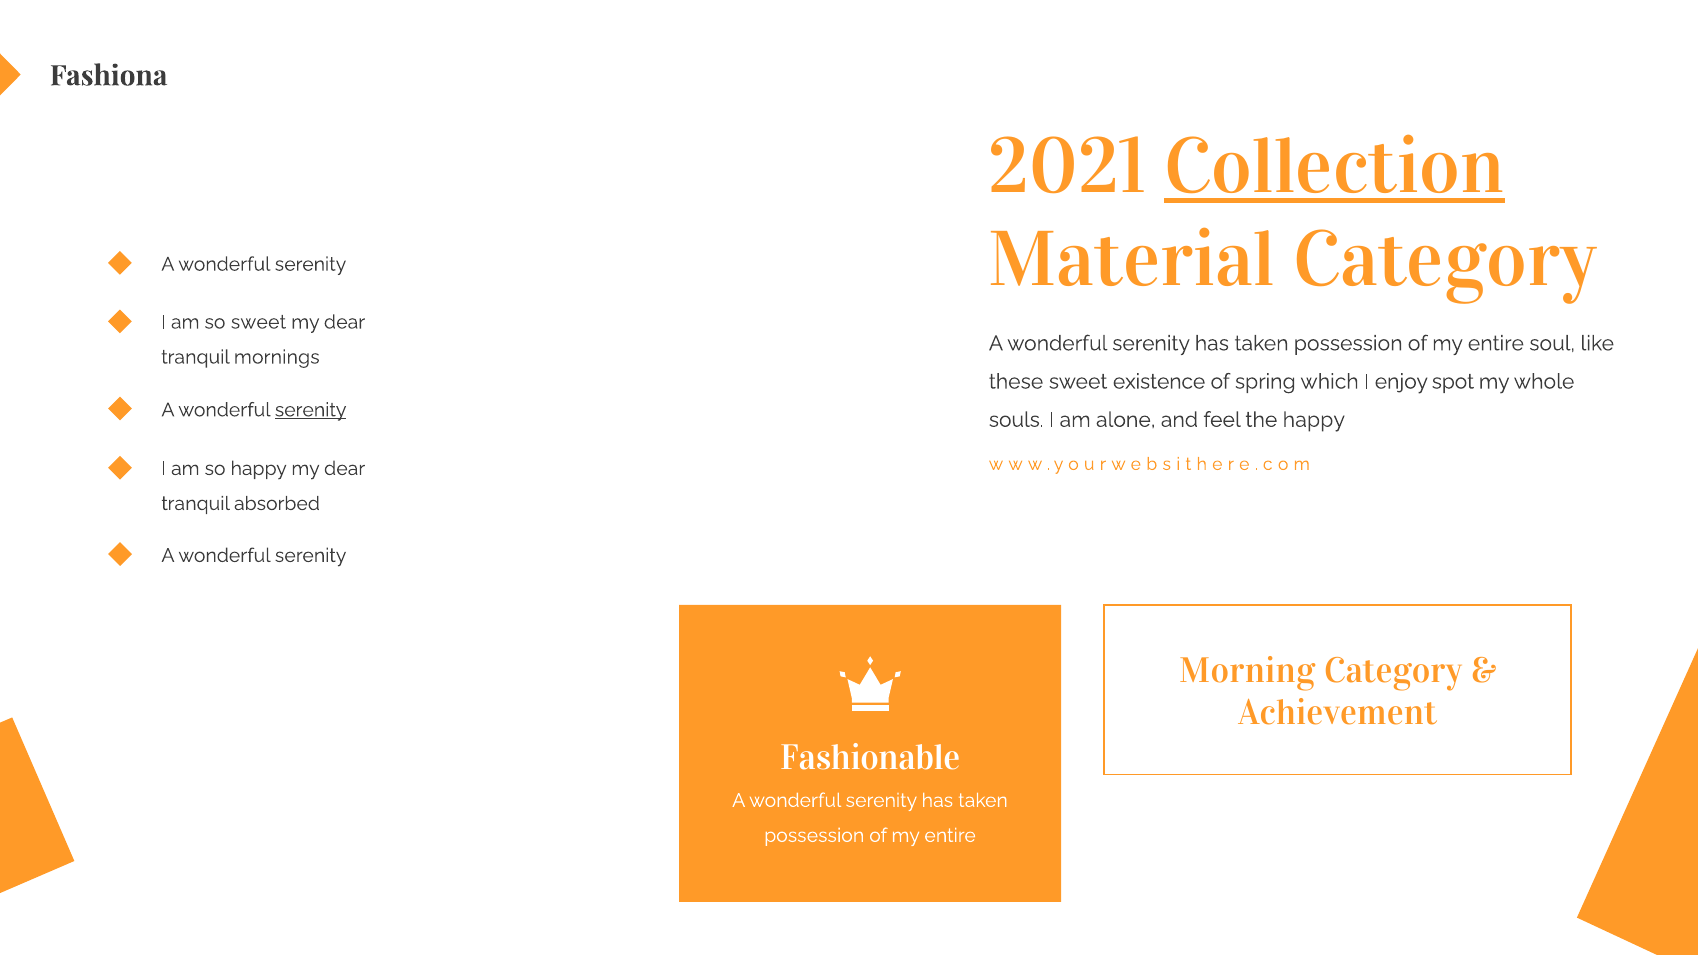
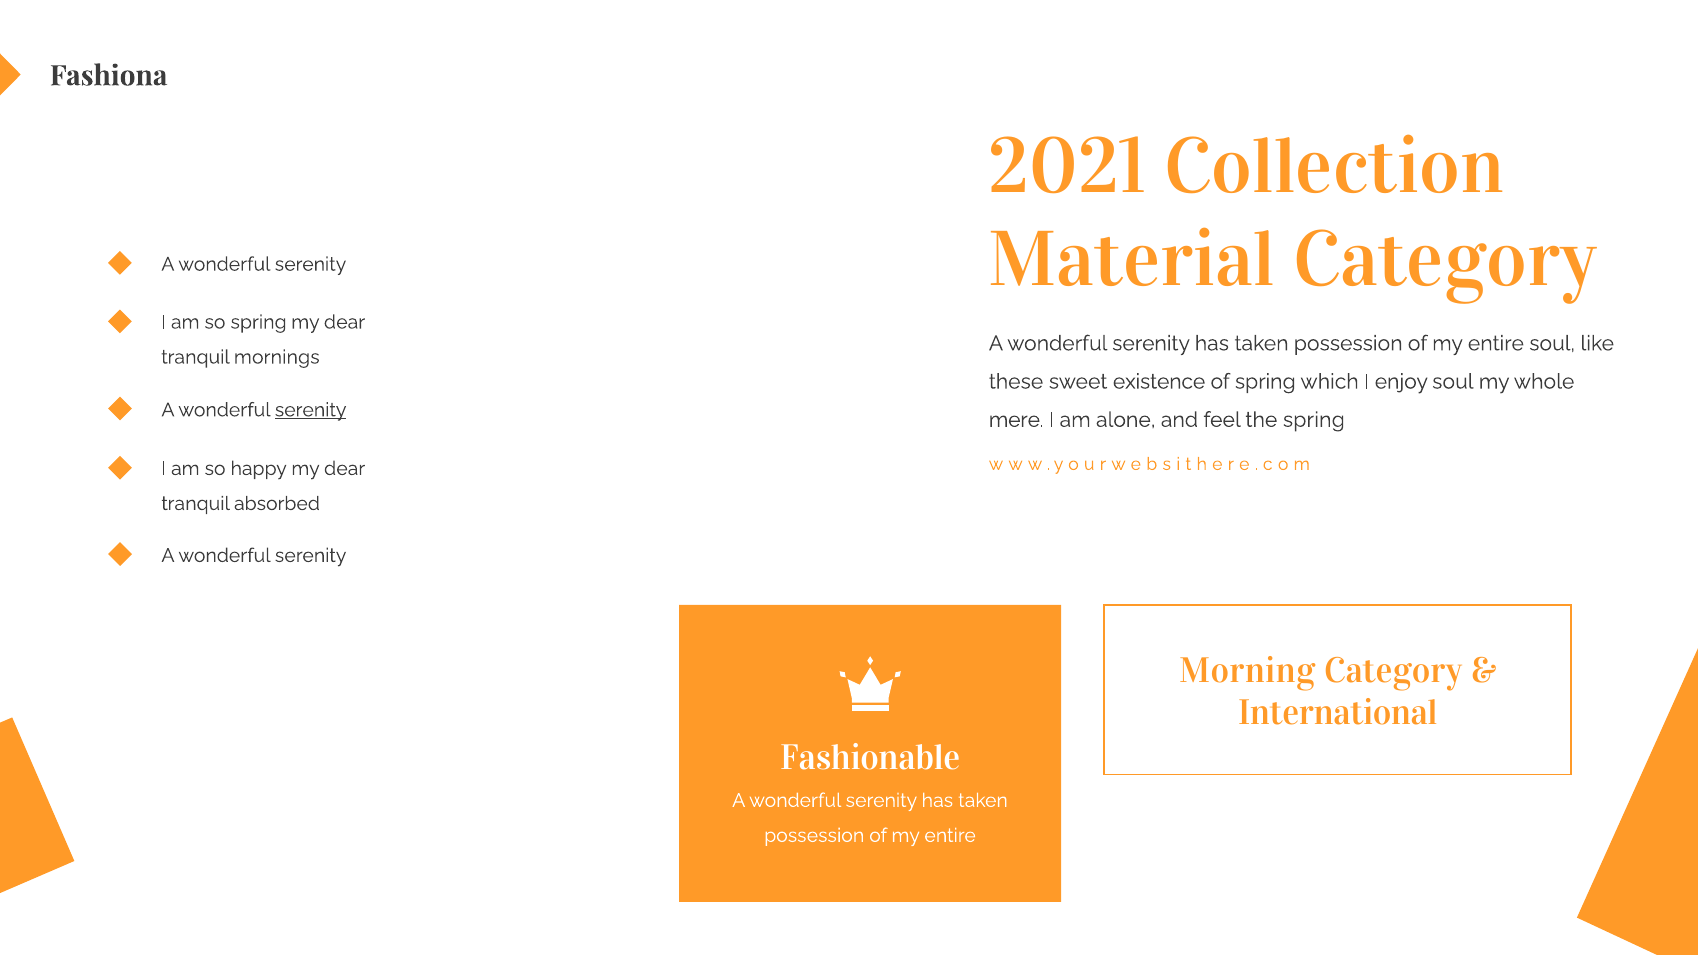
Collection underline: present -> none (1334, 167)
so sweet: sweet -> spring (259, 322)
enjoy spot: spot -> soul (1453, 382)
souls: souls -> mere (1016, 420)
the happy: happy -> spring (1314, 420)
Achievement: Achievement -> International (1338, 713)
